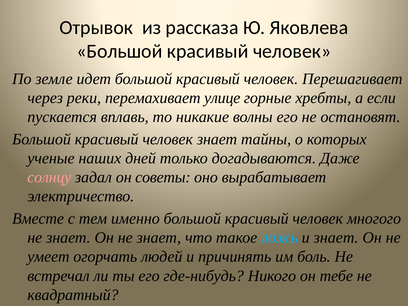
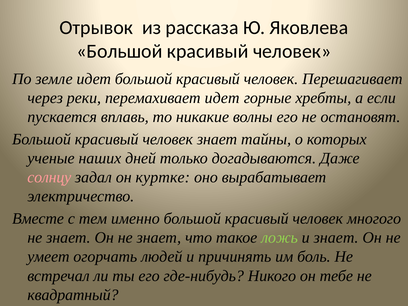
перемахивает улице: улице -> идет (222, 98)
советы: советы -> куртке (163, 177)
ложь colour: light blue -> light green (280, 238)
